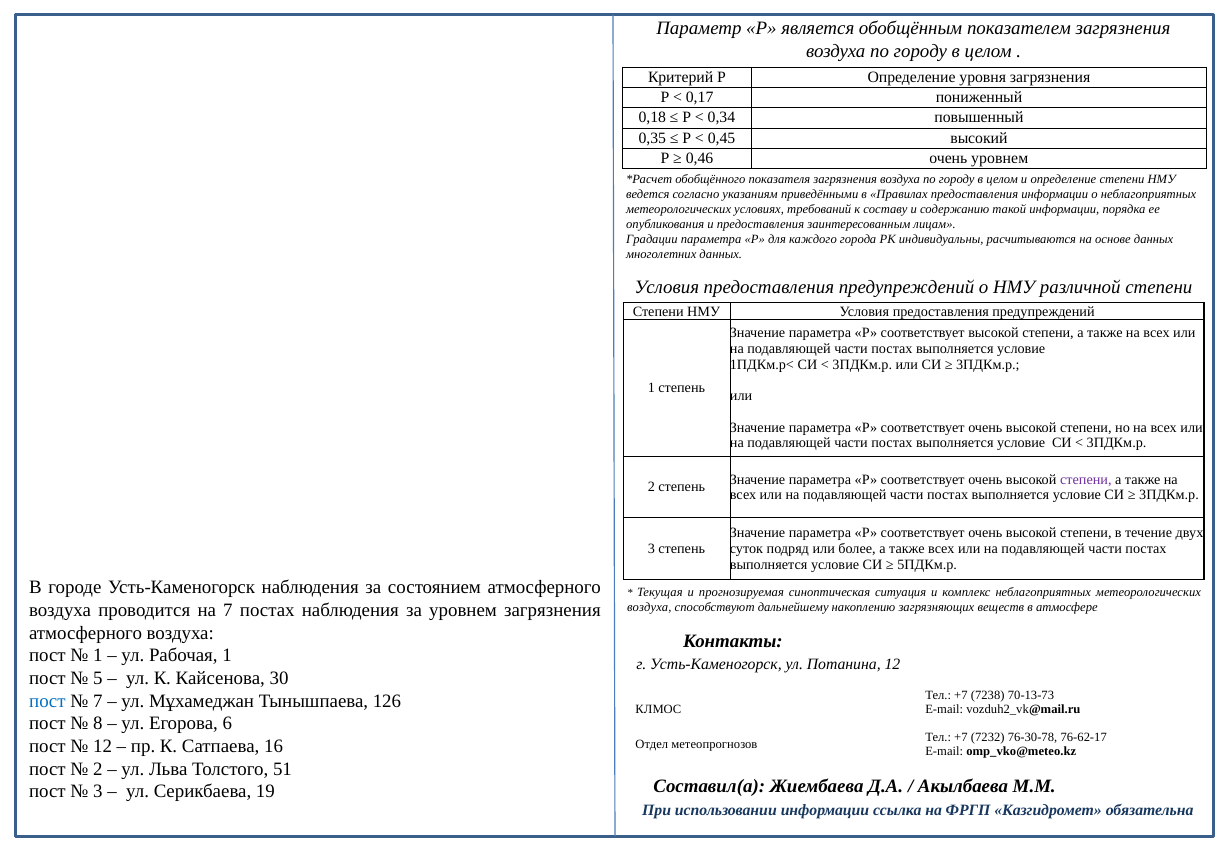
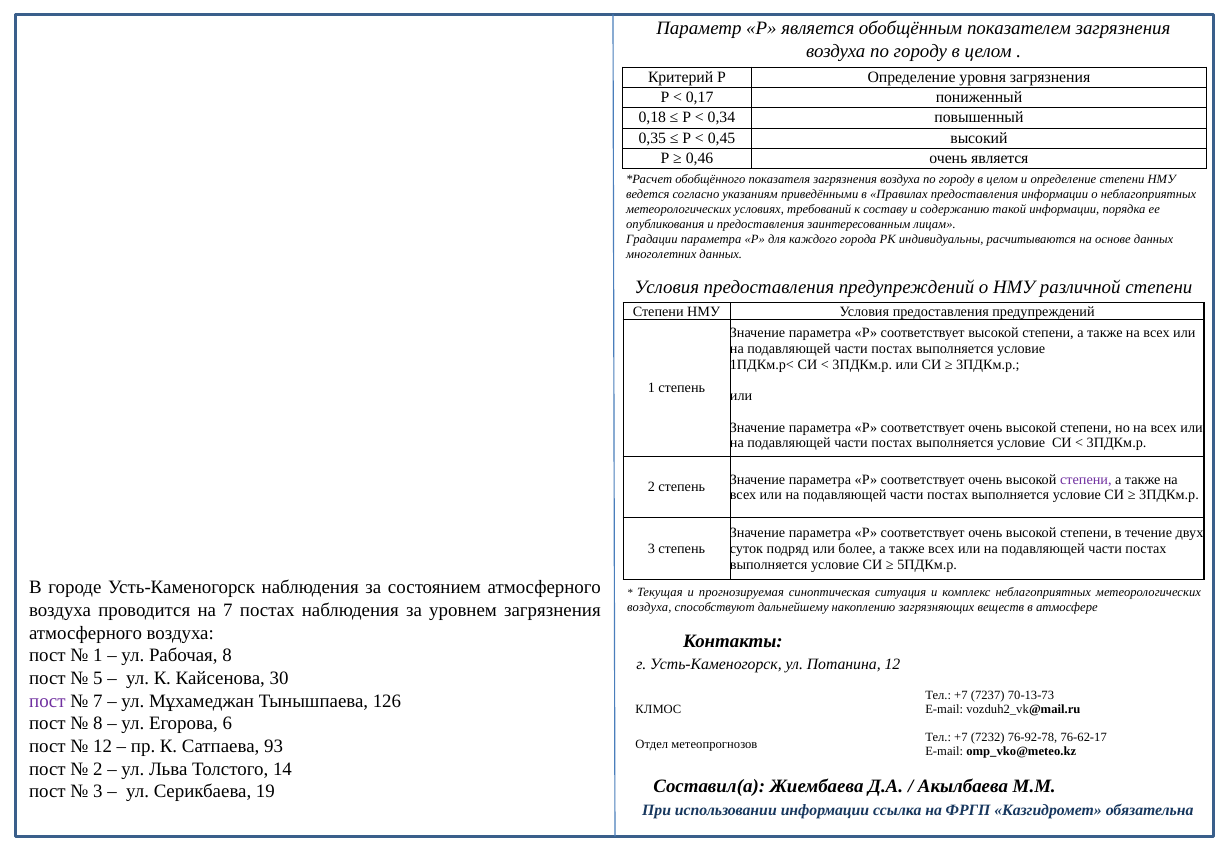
очень уровнем: уровнем -> является (1000, 158)
Рабочая 1: 1 -> 8 (227, 656)
7238: 7238 -> 7237 (988, 696)
пост colour: blue -> purple (47, 701)
76-30-78: 76-30-78 -> 76-92-78 (1033, 738)
16: 16 -> 93 (274, 747)
51: 51 -> 14 (282, 769)
